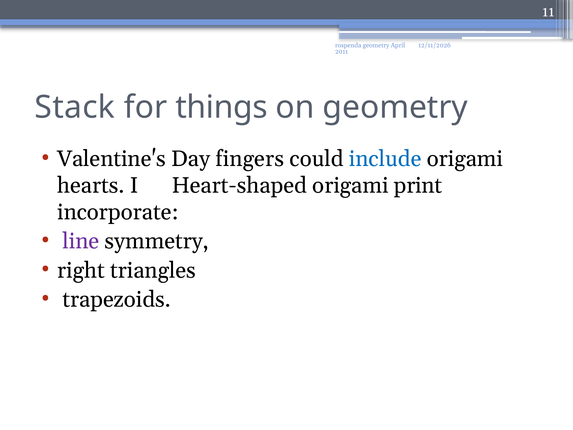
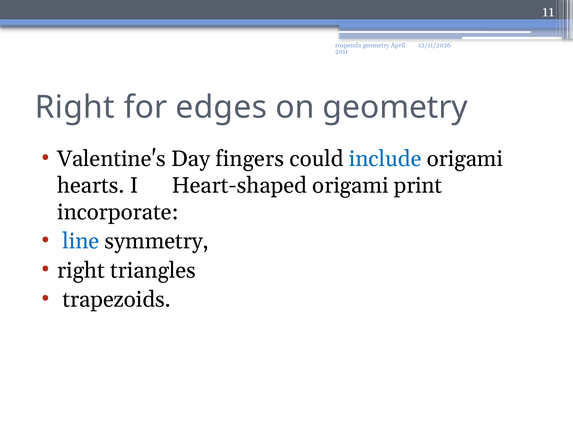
Stack: Stack -> Right (75, 107)
things: things -> edges (221, 107)
line colour: purple -> blue (81, 241)
